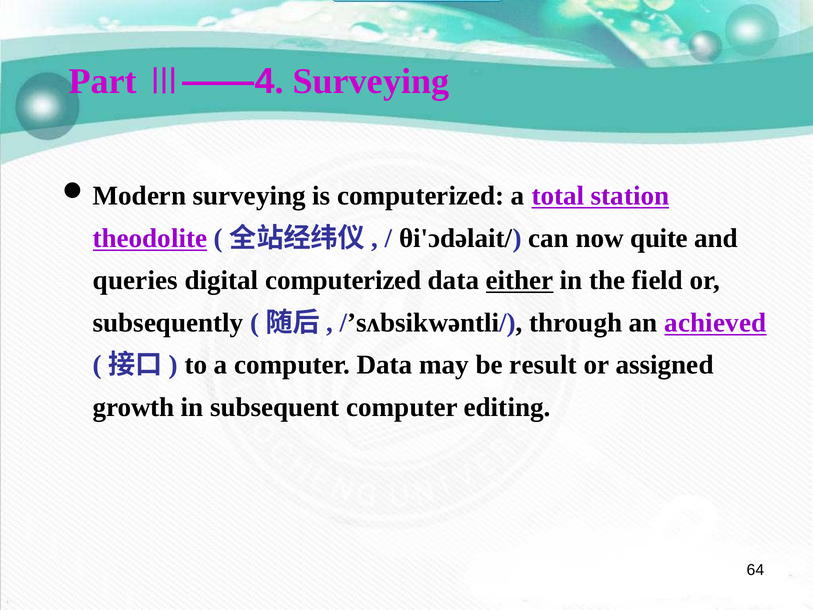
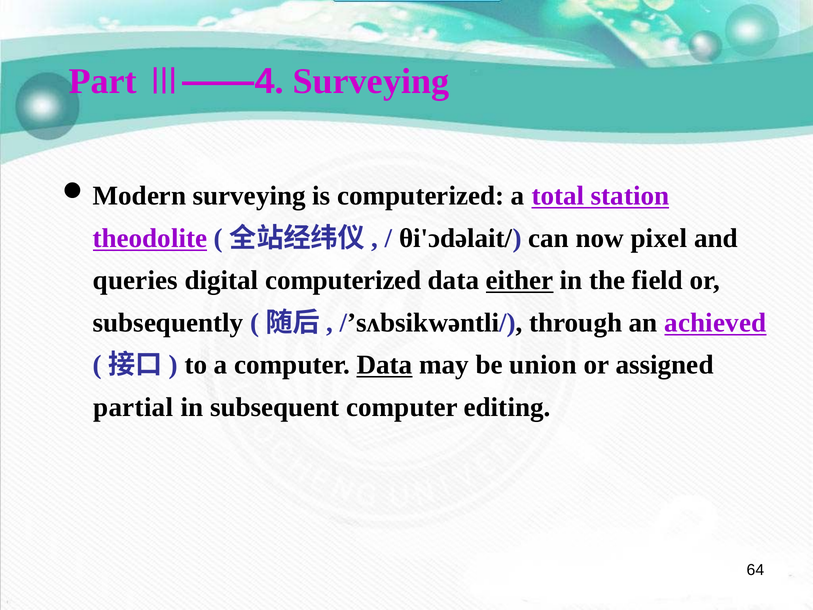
quite: quite -> pixel (659, 238)
Data underline: none -> present (385, 365)
result: result -> union (543, 365)
growth: growth -> partial (133, 407)
